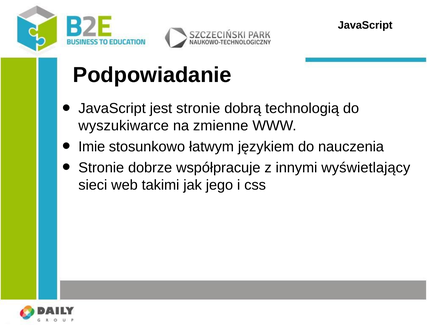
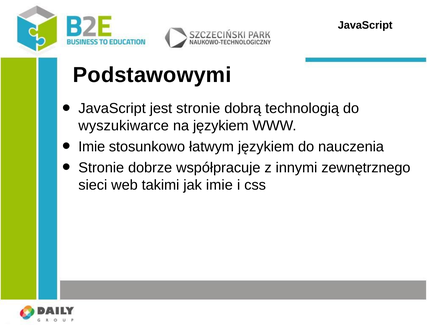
Podpowiadanie: Podpowiadanie -> Podstawowymi (152, 75)
na zmienne: zmienne -> językiem (221, 126)
wyświetlający: wyświetlający -> zewnętrznego (366, 167)
jak jego: jego -> imie (219, 185)
